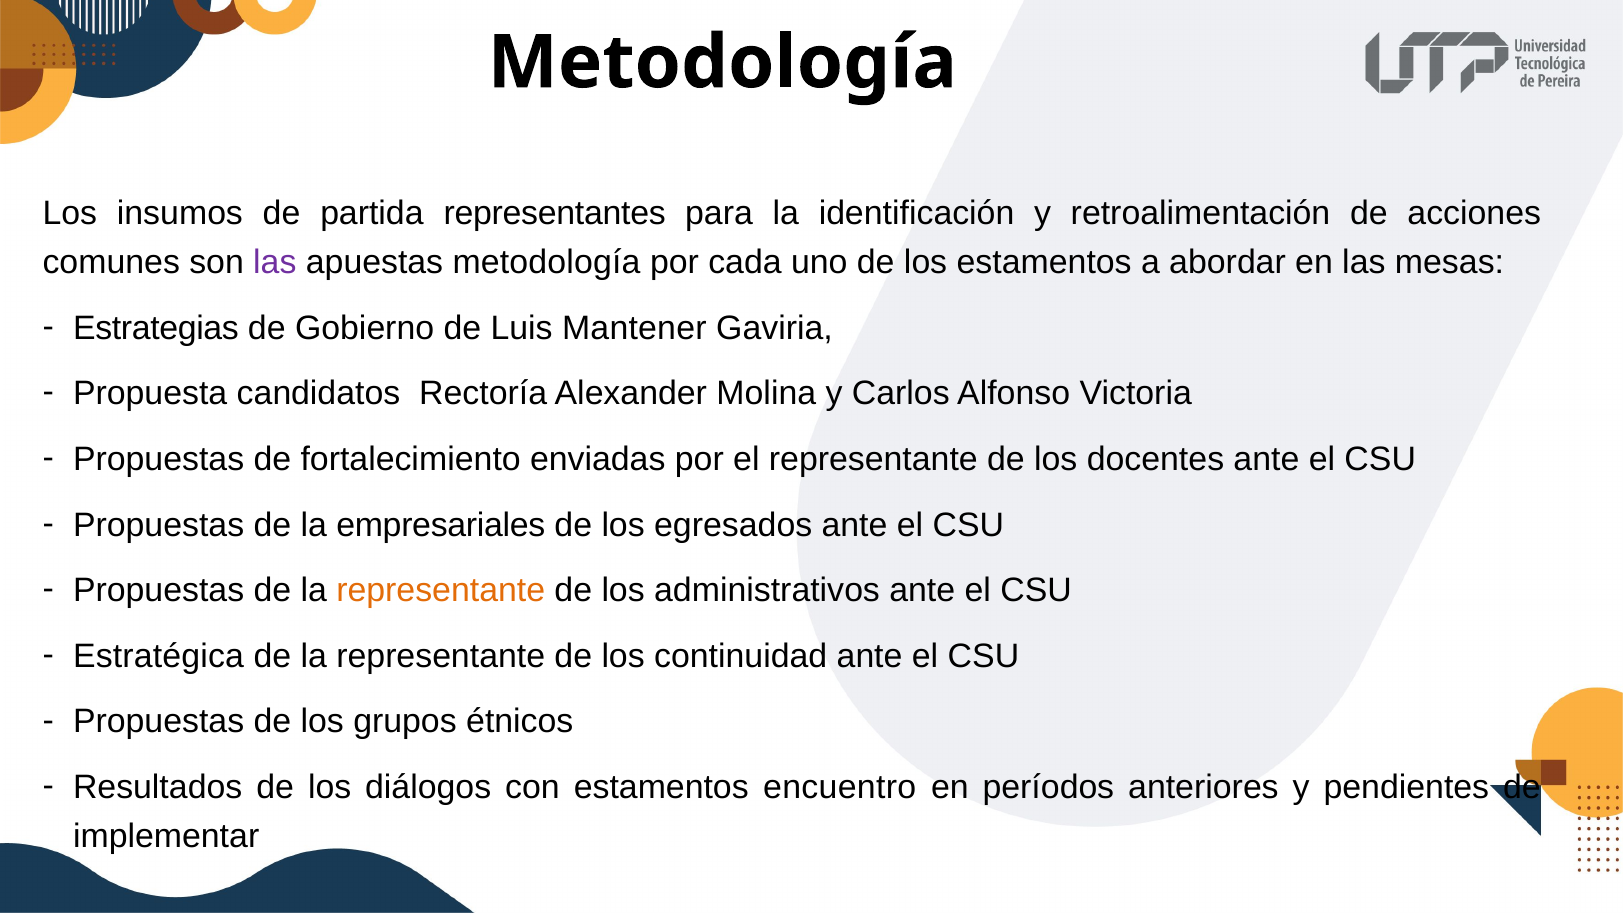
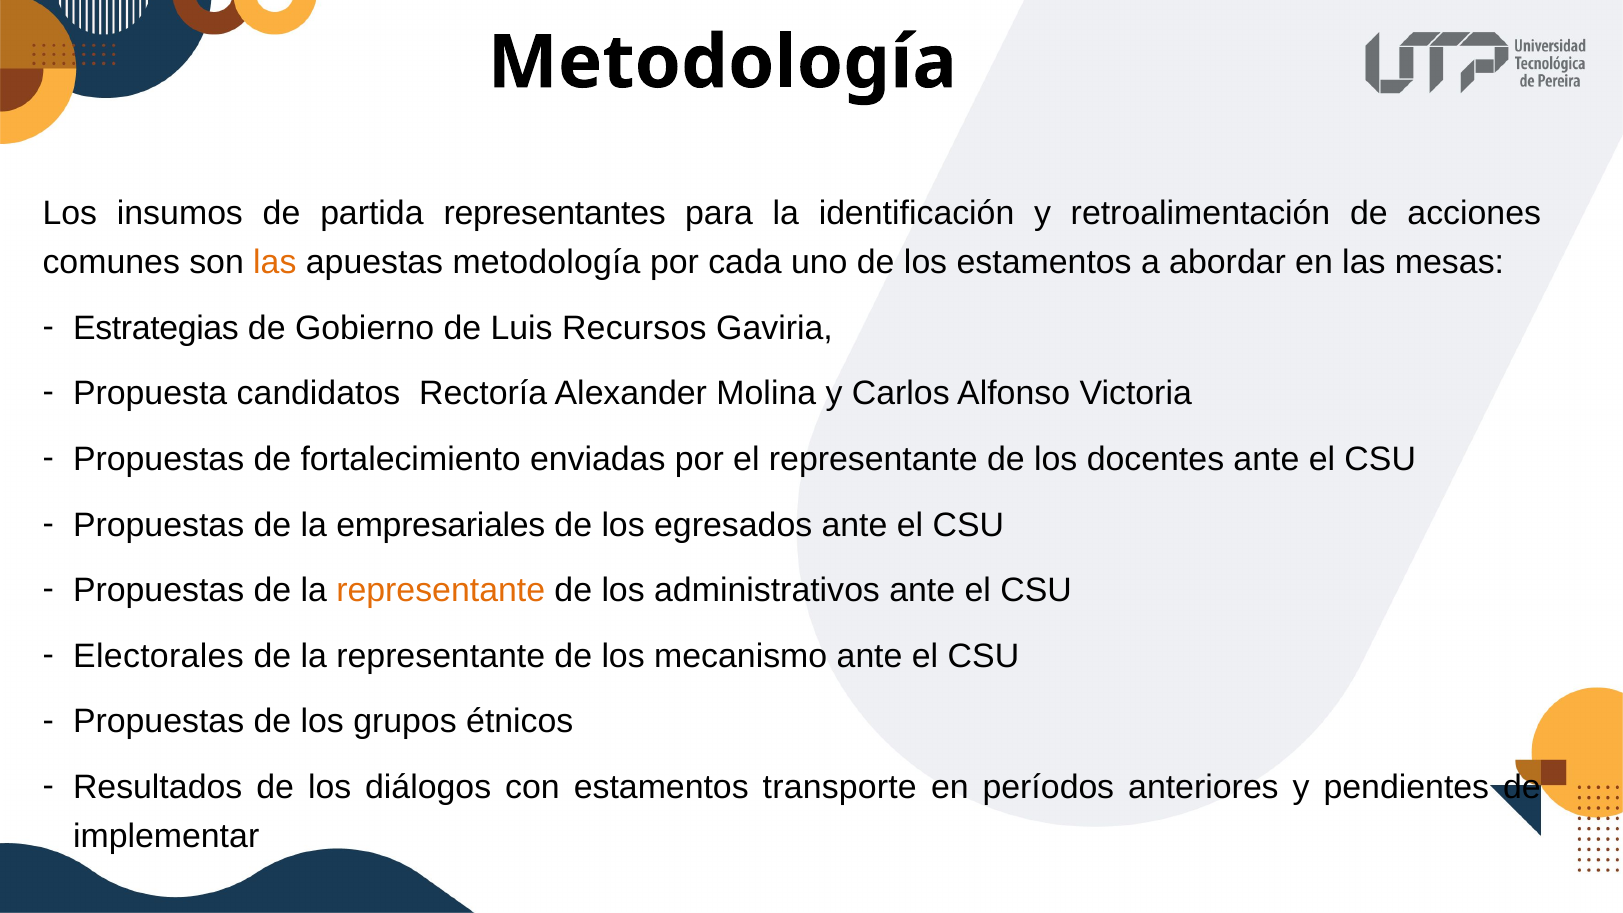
las colour: purple -> orange (275, 262)
Mantener: Mantener -> Recursos (634, 328)
Estratégica: Estratégica -> Electorales (158, 656)
continuidad: continuidad -> mecanismo (741, 656)
encuentro: encuentro -> transporte (840, 787)
